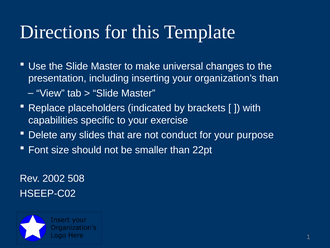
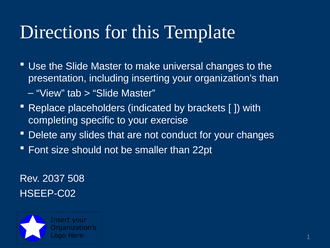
capabilities: capabilities -> completing (53, 120)
your purpose: purpose -> changes (255, 135)
2002: 2002 -> 2037 (54, 178)
